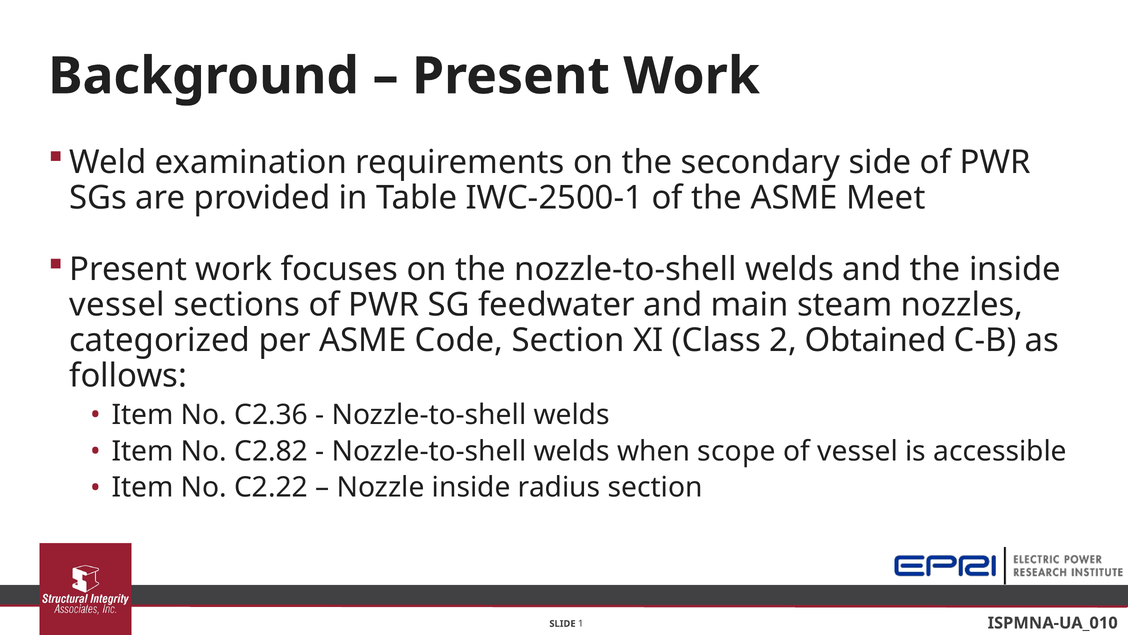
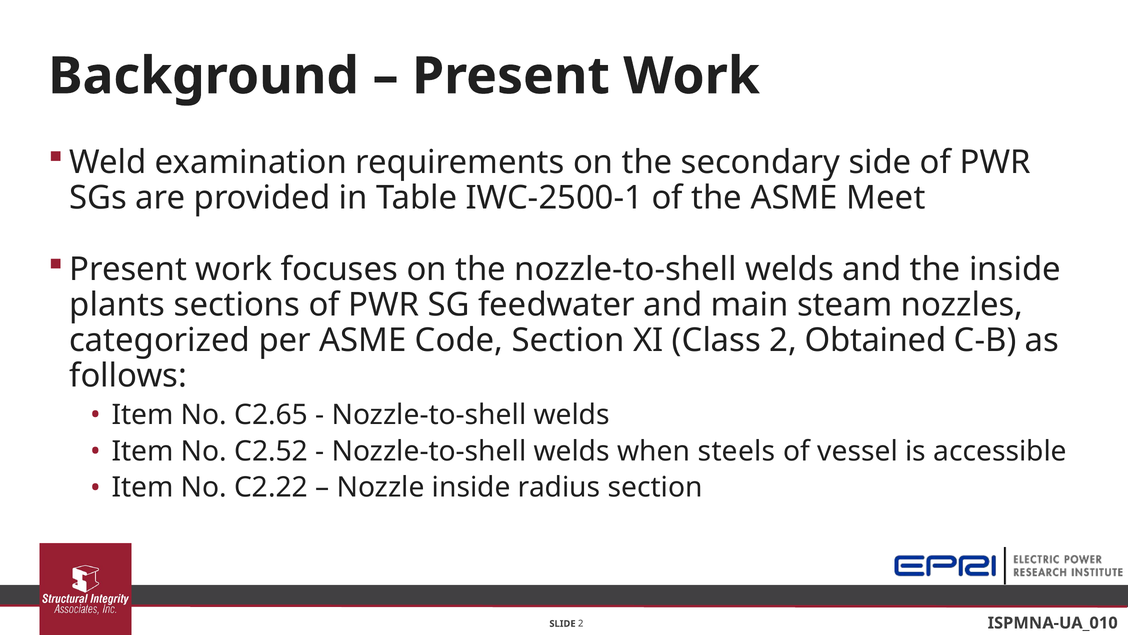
vessel: vessel -> plants (117, 305)
C2.36: C2.36 -> C2.65 (271, 415)
C2.82: C2.82 -> C2.52 (271, 451)
scope: scope -> steels (737, 451)
SLIDE 1: 1 -> 2 (581, 623)
